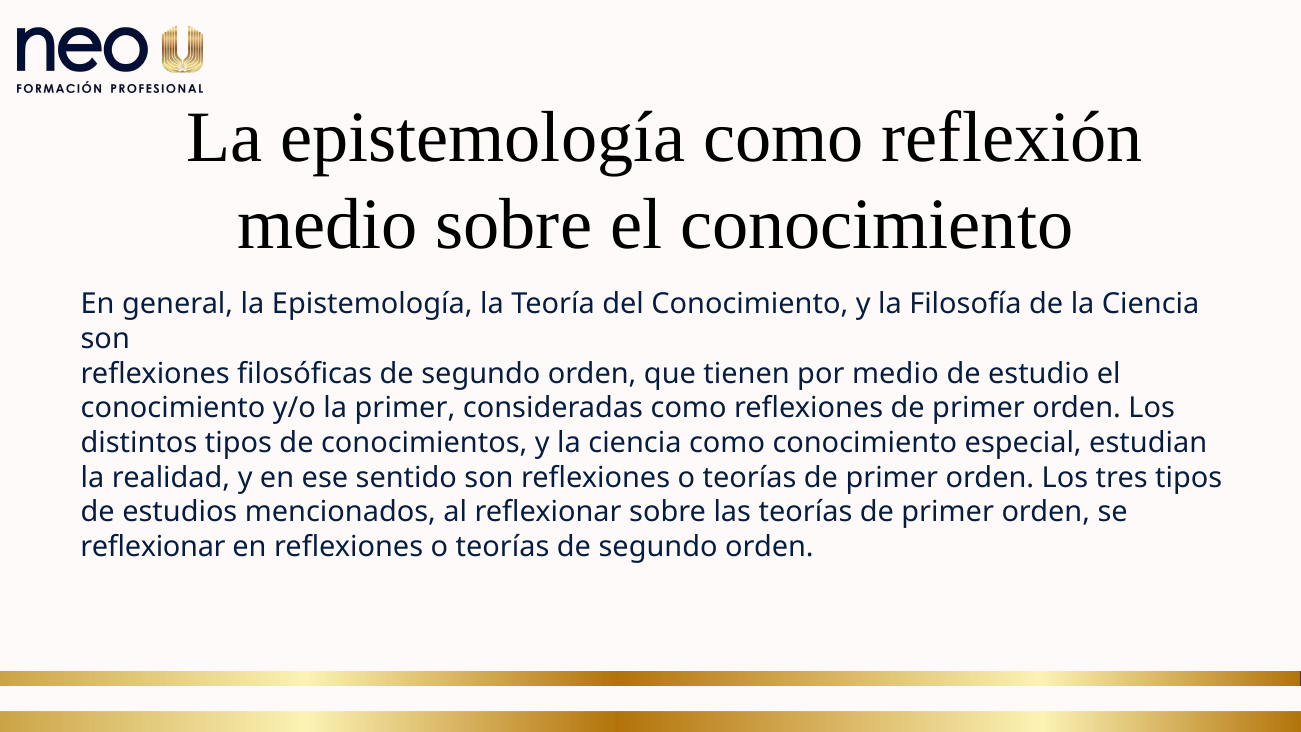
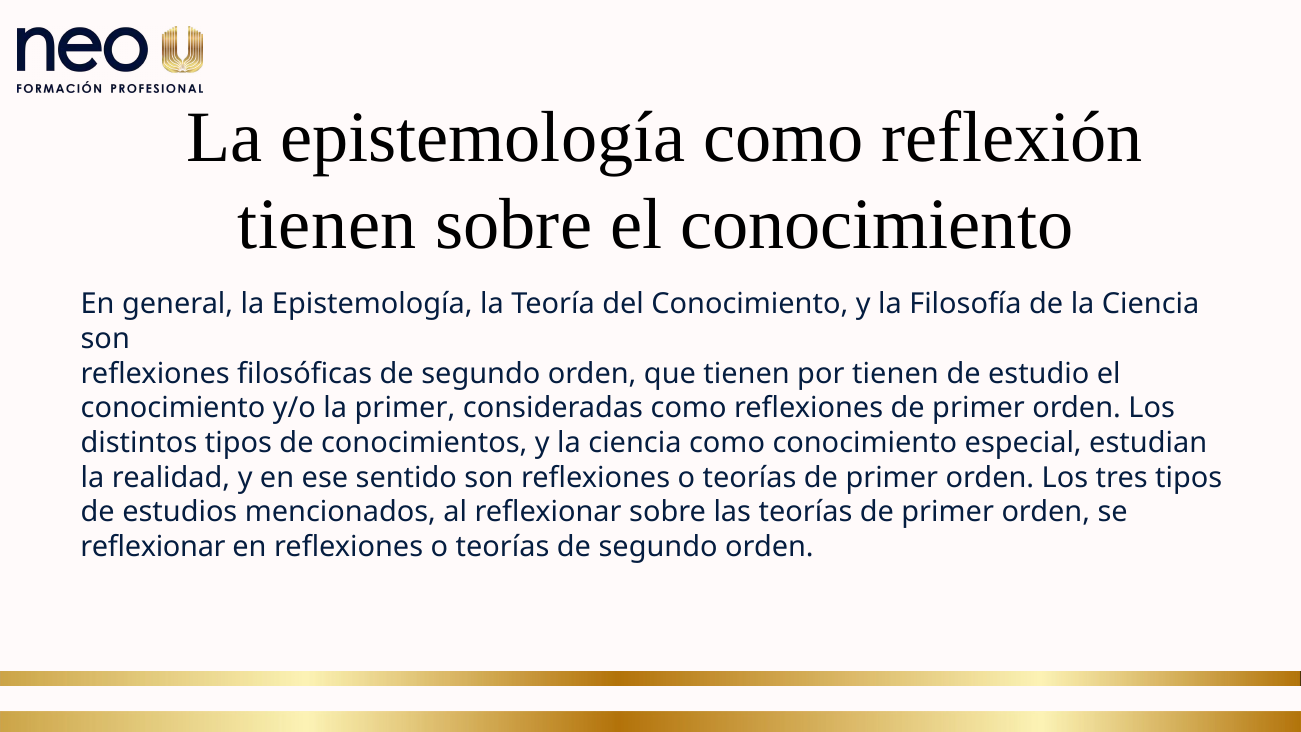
medio: medio -> tienen (327, 224)
por medio: medio -> tienen (895, 373)
